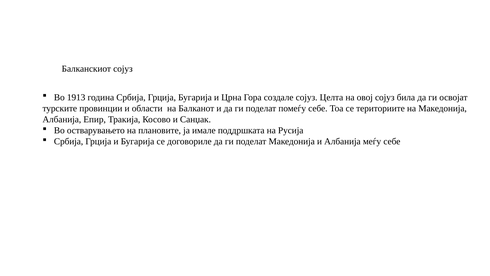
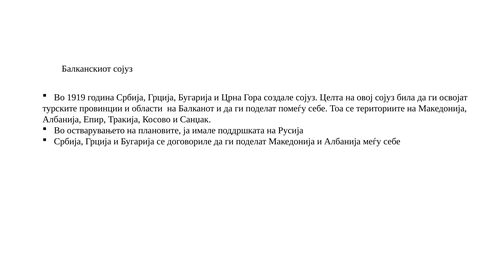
1913: 1913 -> 1919 (76, 97)
